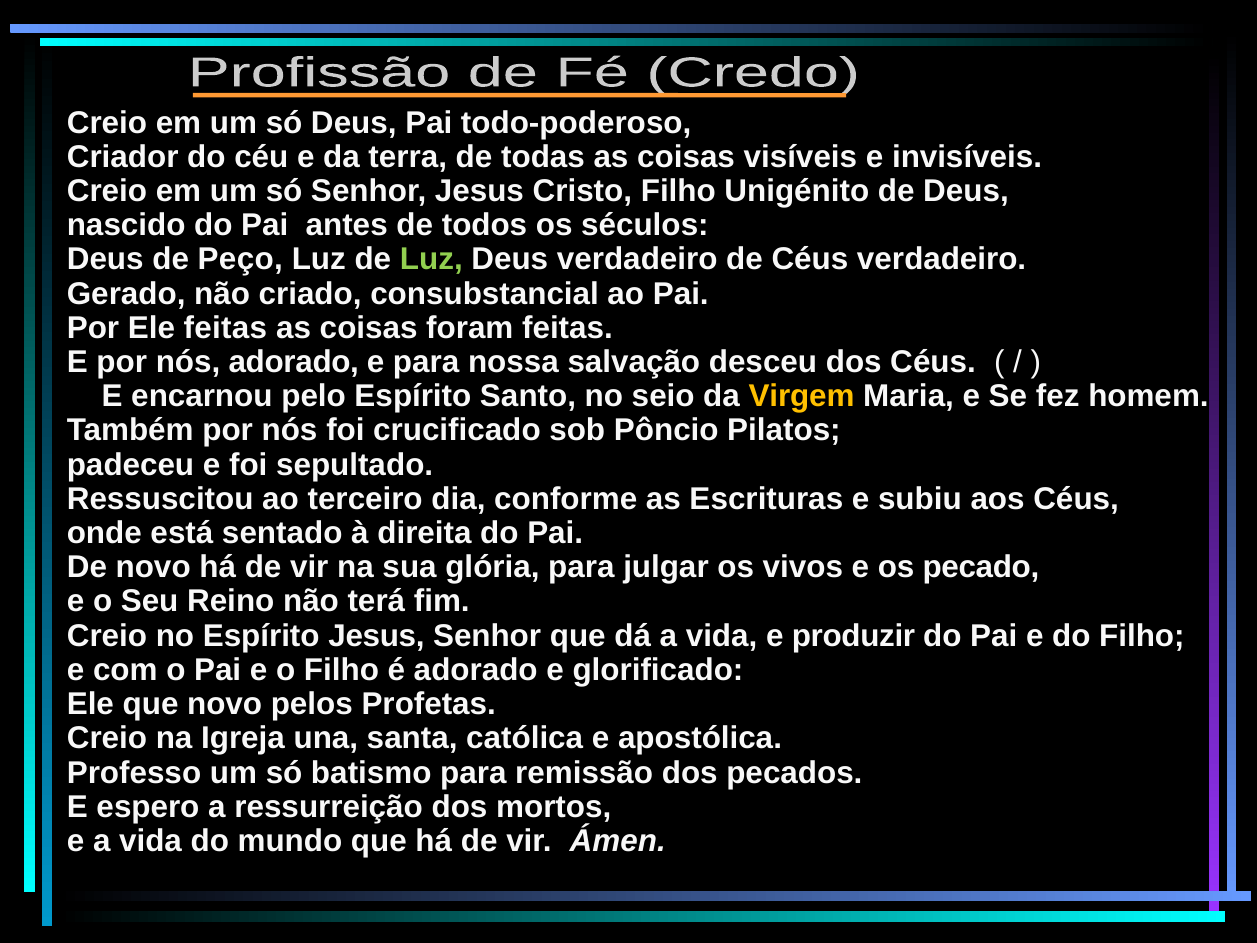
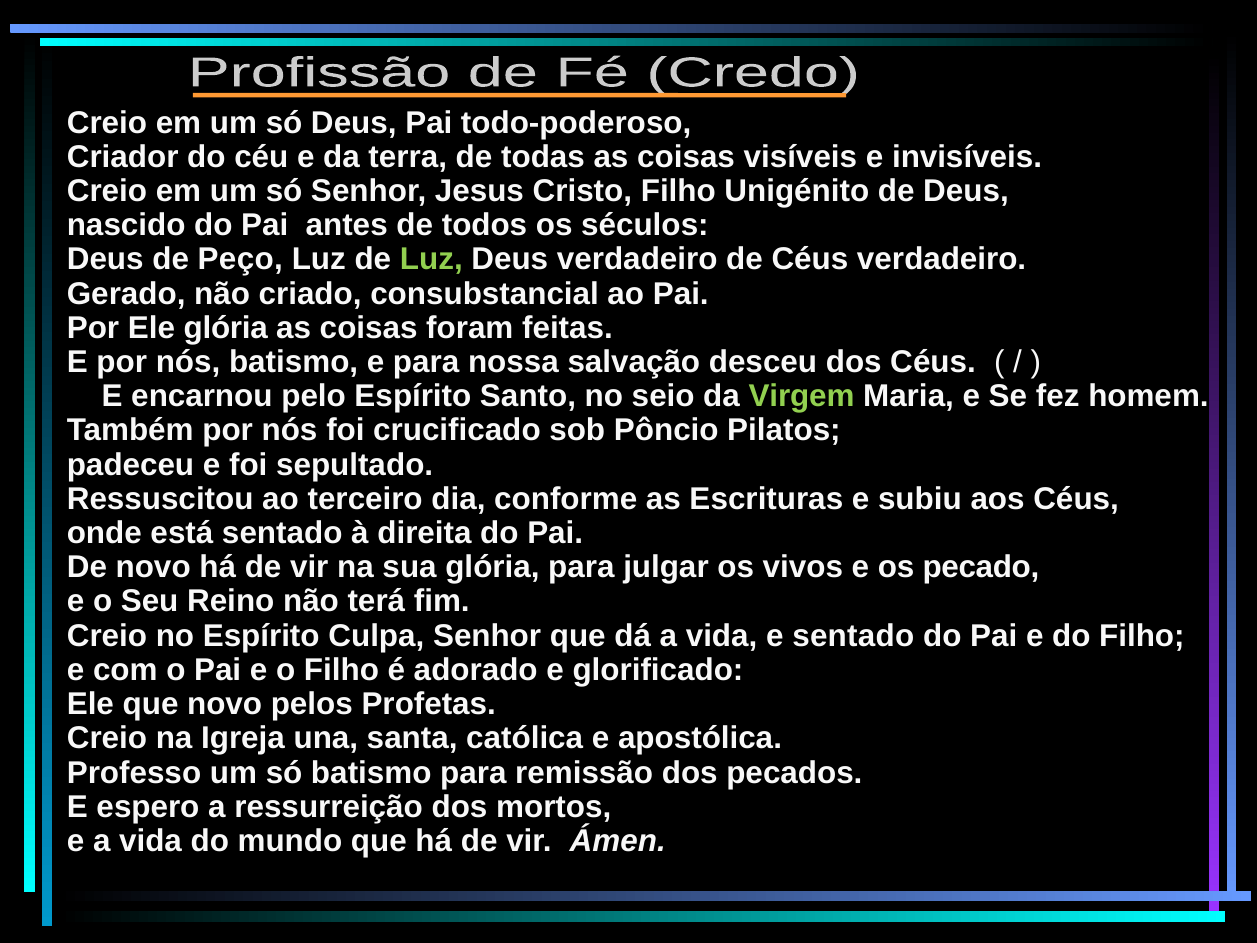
Ele feitas: feitas -> glória (226, 328)
nós adorado: adorado -> batismo (294, 362)
Virgem colour: yellow -> light green (802, 396)
Espírito Jesus: Jesus -> Culpa (376, 636)
e produzir: produzir -> sentado (853, 636)
